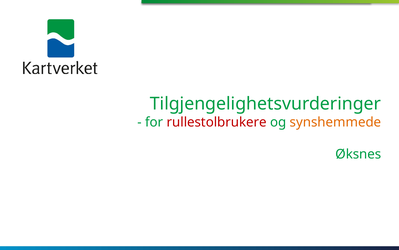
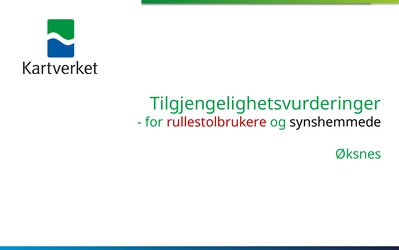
synshemmede colour: orange -> black (335, 122)
